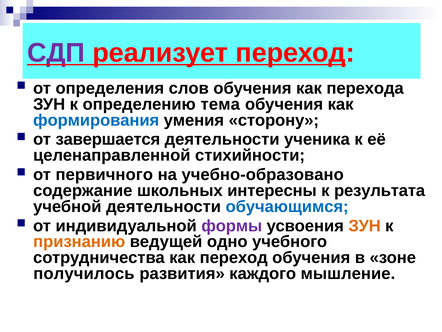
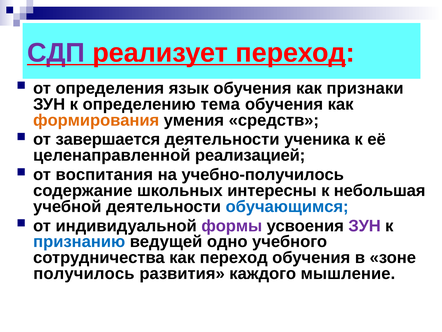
слов: слов -> язык (189, 88)
перехода: перехода -> признаки (365, 88)
формирования colour: blue -> orange (96, 120)
сторону: сторону -> средств (274, 120)
стихийности: стихийности -> реализацией (250, 155)
первичного: первичного -> воспитания (104, 174)
учебно-образовано: учебно-образовано -> учебно-получилось (263, 174)
результата: результата -> небольшая (380, 190)
ЗУН colour: orange -> purple (365, 226)
признанию colour: orange -> blue (79, 241)
